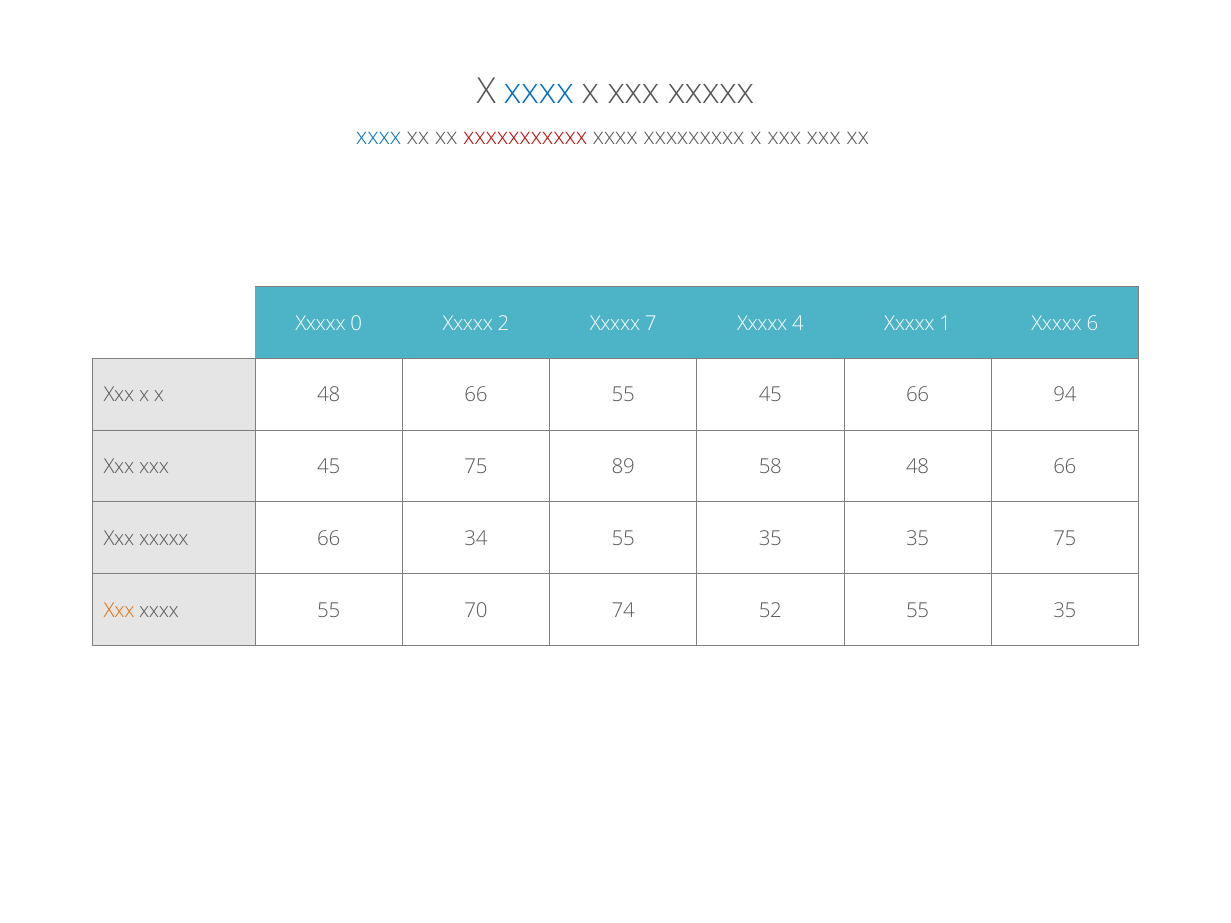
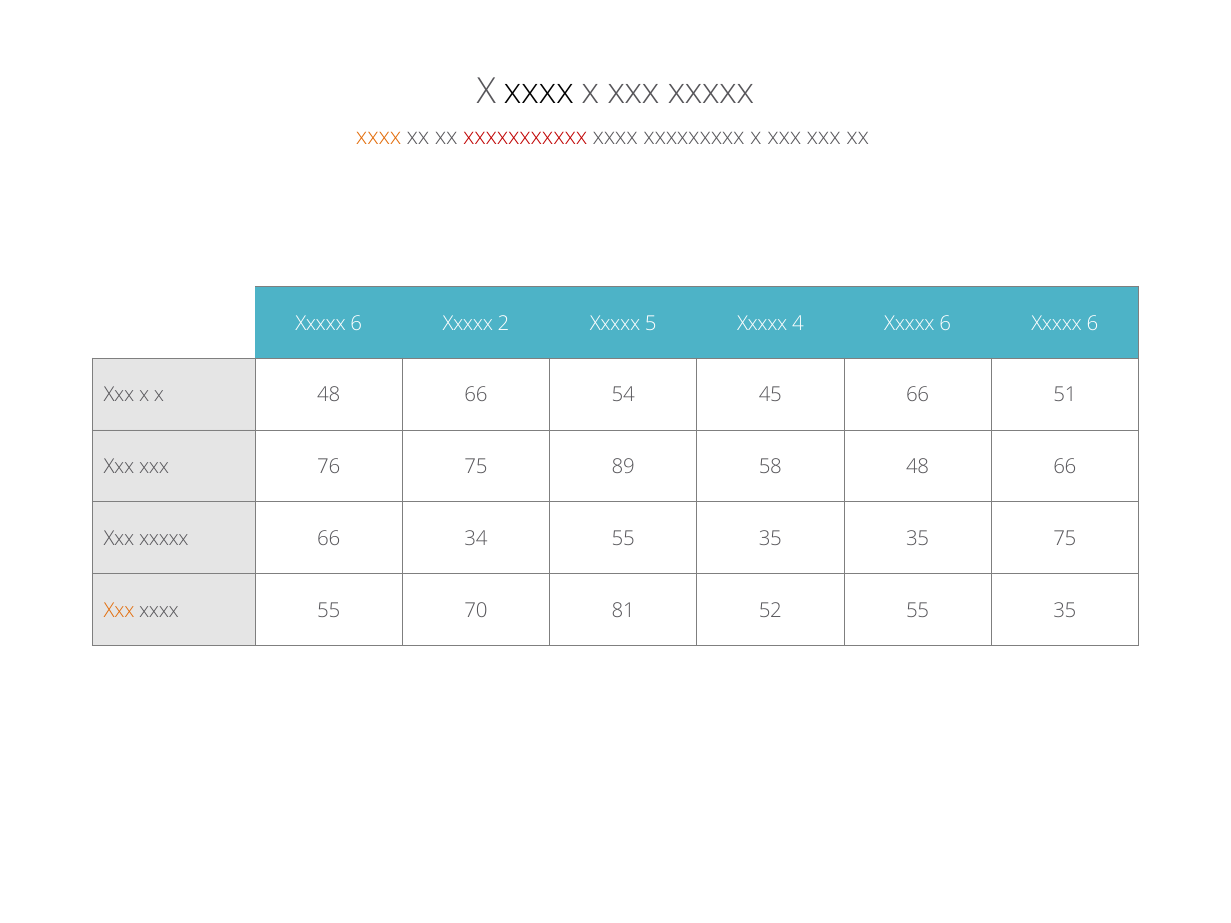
xxxx colour: blue -> black (539, 92)
xxxx colour: blue -> orange (379, 137)
0: 0 -> 6 (356, 323)
7: 7 -> 5 (651, 323)
4 Xxxxx 1: 1 -> 6 (945, 323)
66 55: 55 -> 54 (623, 395)
94: 94 -> 51 (1065, 395)
xxx 45: 45 -> 76 (329, 467)
74: 74 -> 81 (623, 611)
